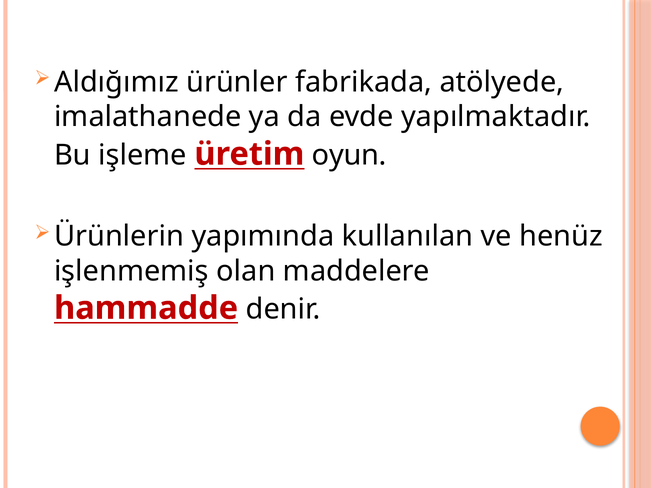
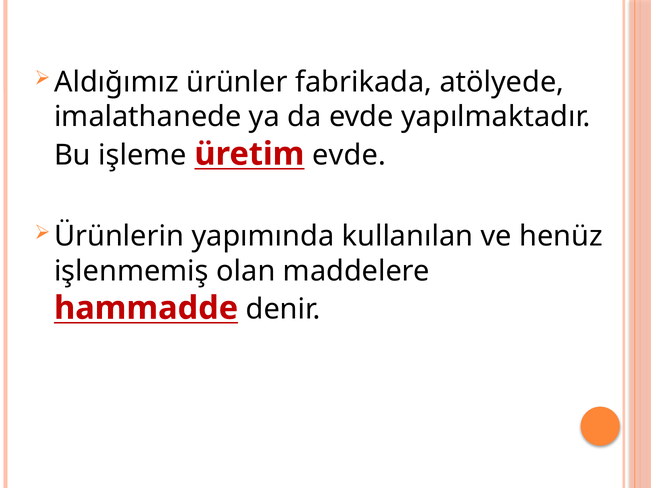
üretim oyun: oyun -> evde (349, 155)
